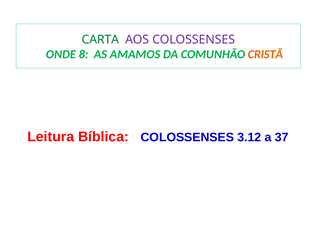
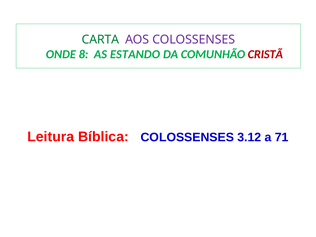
AMAMOS: AMAMOS -> ESTANDO (135, 54)
CRISTÃ colour: orange -> red (265, 54)
37: 37 -> 71 (282, 137)
